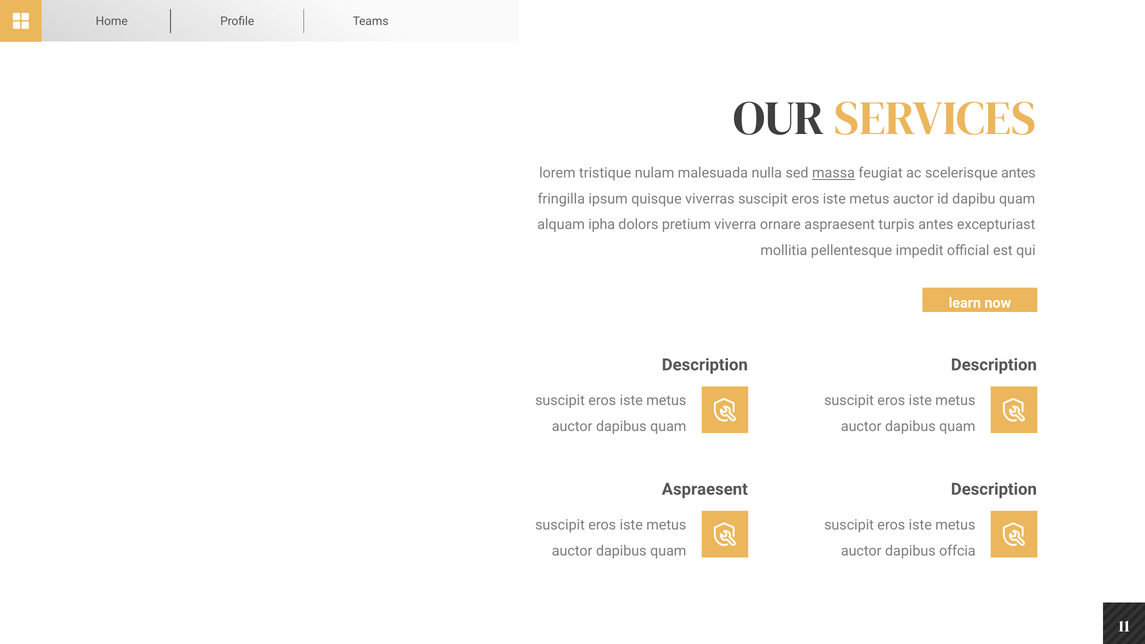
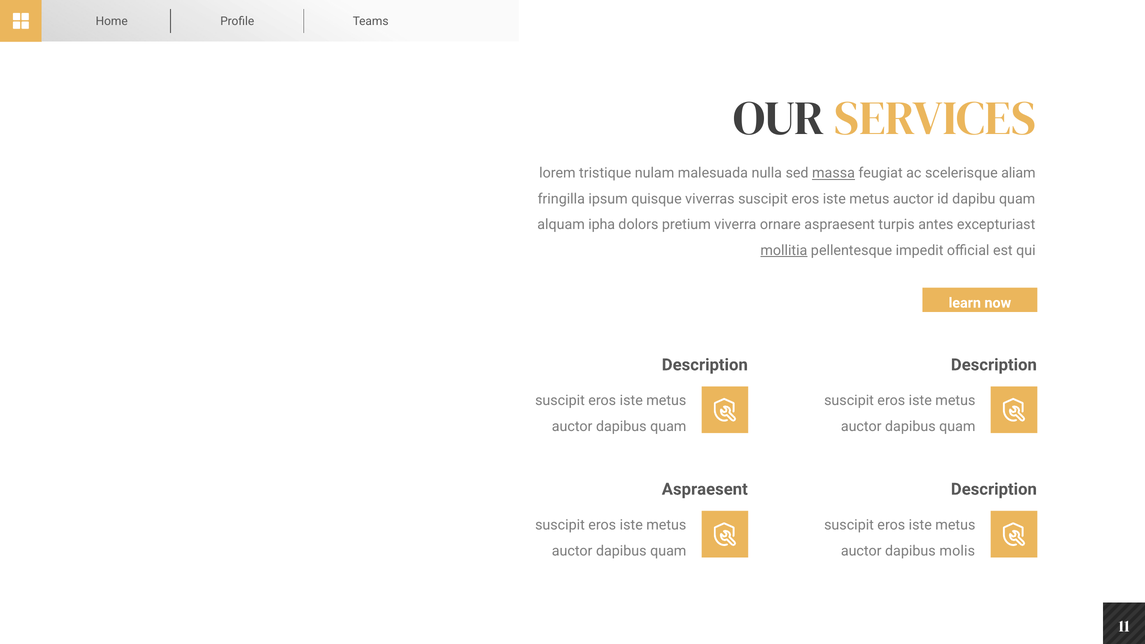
scelerisque antes: antes -> aliam (1018, 173)
mollitia underline: none -> present (784, 251)
offcia: offcia -> molis (957, 551)
